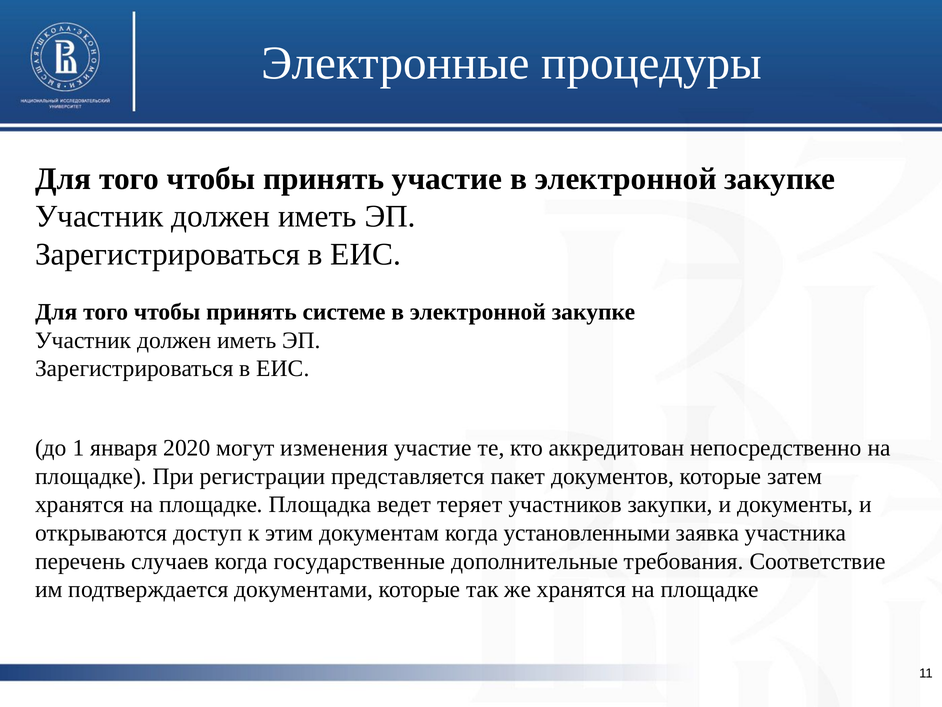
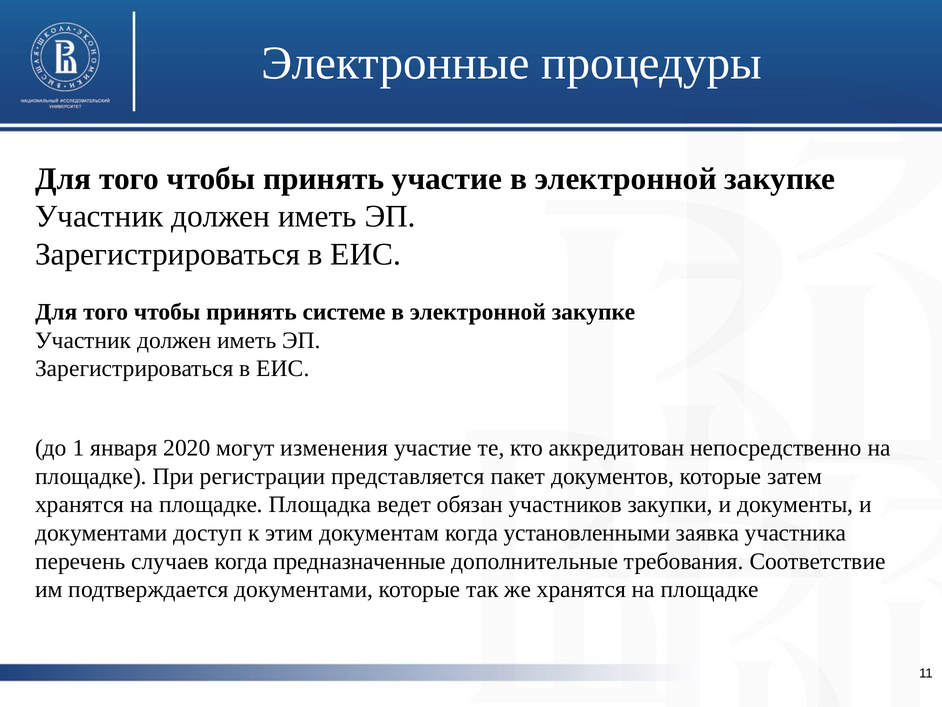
теряет: теряет -> обязан (470, 504)
открываются: открываются -> документами (101, 533)
государственные: государственные -> предназначенные (360, 561)
